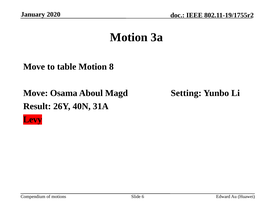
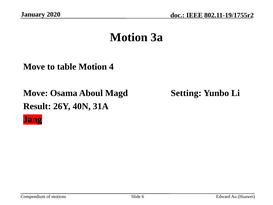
8: 8 -> 4 (111, 67)
Levy: Levy -> Jang (33, 119)
